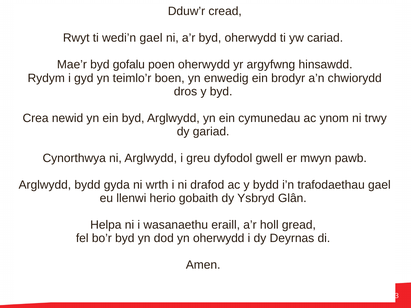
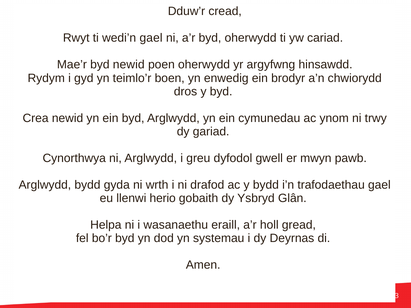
byd gofalu: gofalu -> newid (129, 65)
yn oherwydd: oherwydd -> systemau (219, 239)
